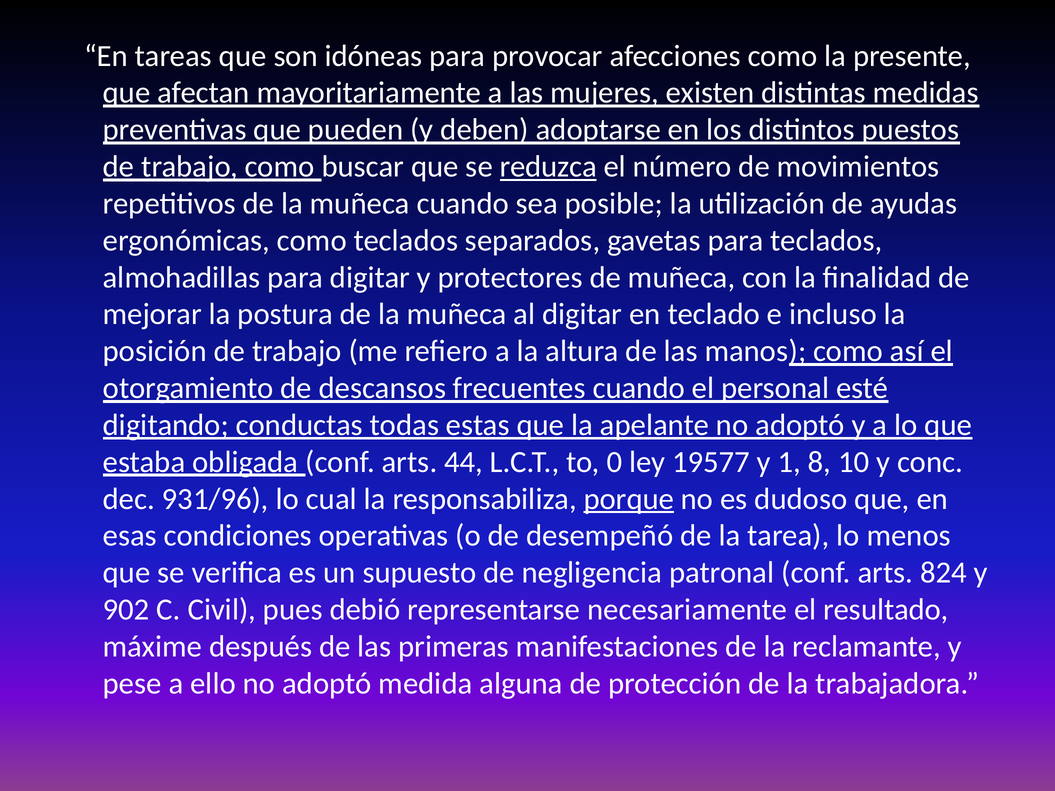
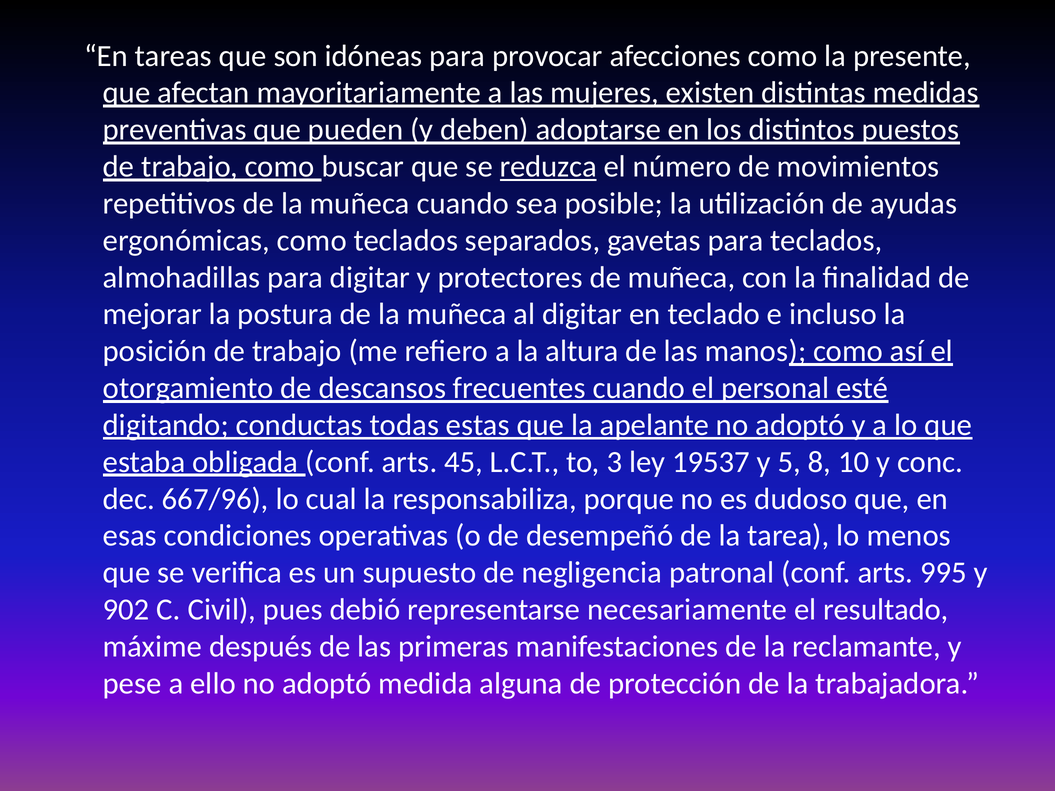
44: 44 -> 45 (464, 462)
0: 0 -> 3 (614, 462)
19577: 19577 -> 19537 (711, 462)
1: 1 -> 5 (789, 462)
931/96: 931/96 -> 667/96 (215, 499)
porque underline: present -> none (629, 499)
824: 824 -> 995 (943, 573)
